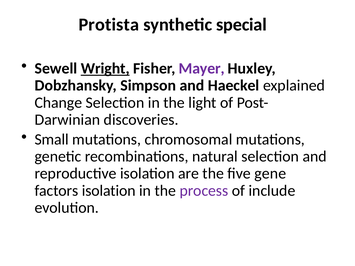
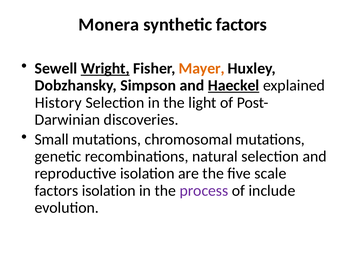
Protista: Protista -> Monera (109, 25)
synthetic special: special -> factors (241, 25)
Mayer colour: purple -> orange (202, 69)
Haeckel underline: none -> present (234, 86)
Change: Change -> History (58, 103)
gene: gene -> scale (270, 174)
